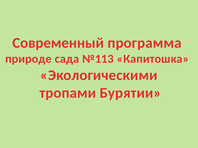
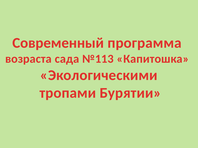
природе: природе -> возраста (28, 59)
